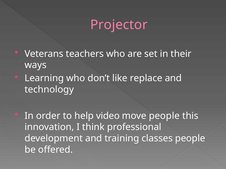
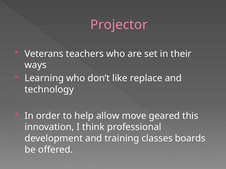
video: video -> allow (108, 116)
move people: people -> geared (164, 116)
classes people: people -> boards (190, 139)
